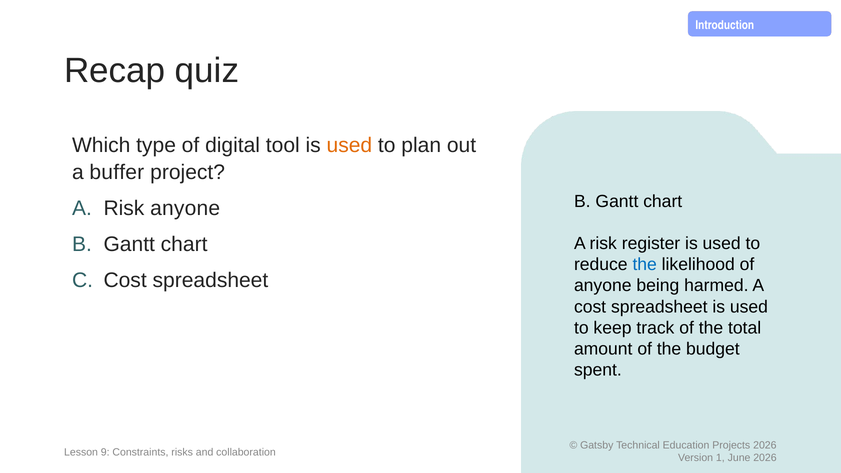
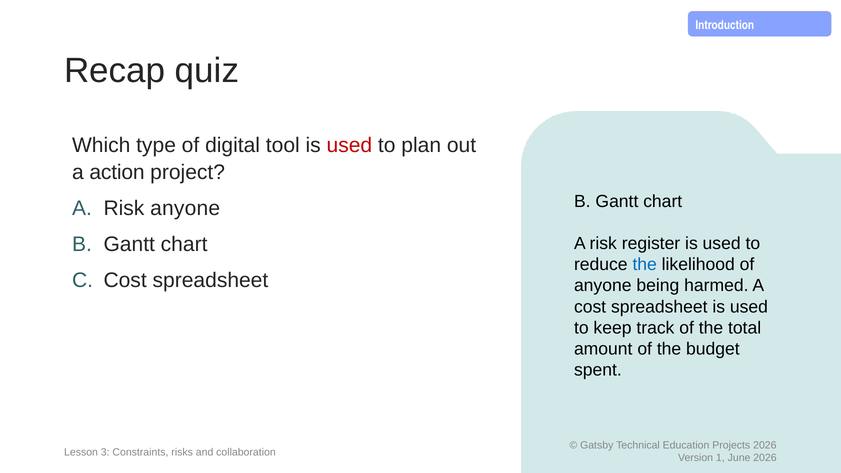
used colour: orange -> red (349, 145)
buffer: buffer -> action (117, 172)
9: 9 -> 3 (105, 452)
